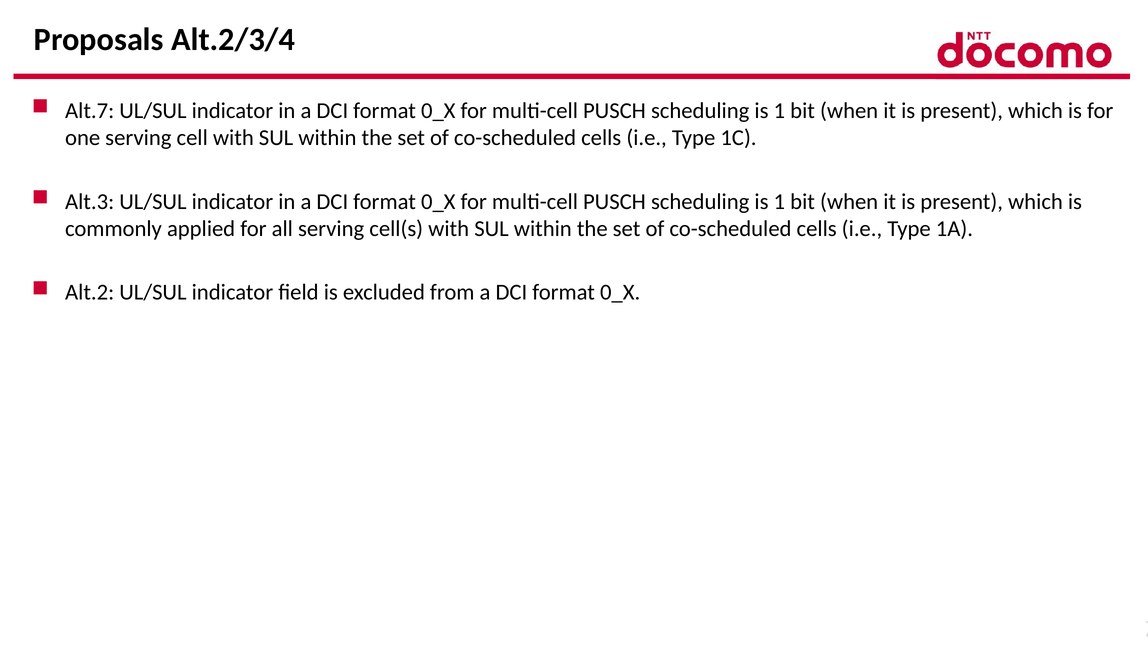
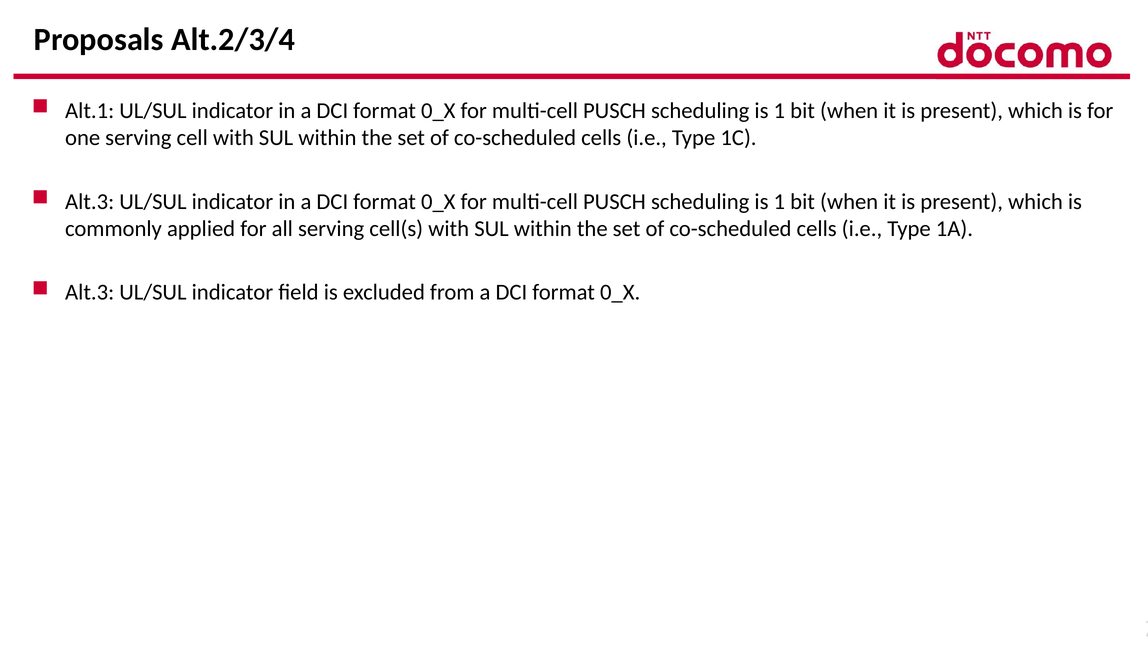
Alt.7: Alt.7 -> Alt.1 (90, 111)
Alt.2: Alt.2 -> Alt.3 (90, 292)
